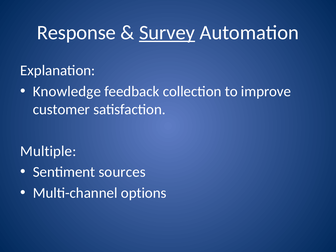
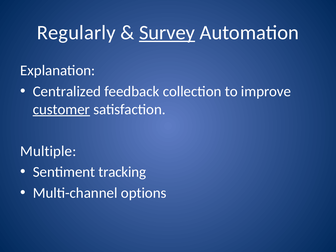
Response: Response -> Regularly (76, 33)
Knowledge: Knowledge -> Centralized (67, 91)
customer underline: none -> present (61, 109)
sources: sources -> tracking (122, 172)
